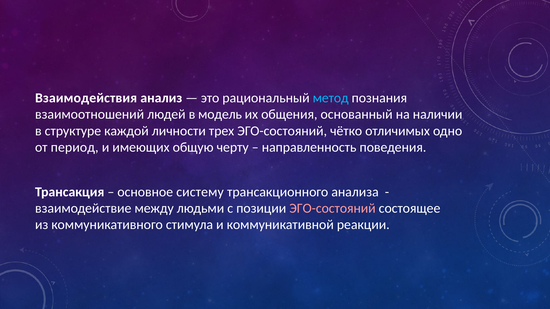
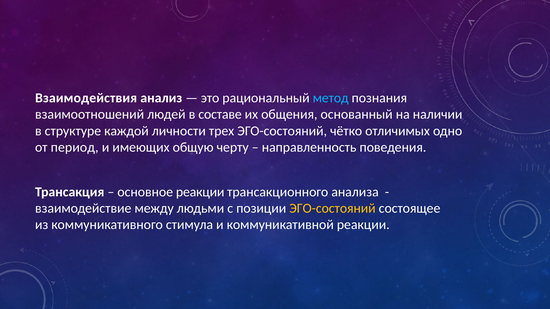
модель: модель -> составе (220, 115)
основное систему: систему -> реакции (200, 192)
ЭГО-состояний colour: pink -> yellow (332, 209)
